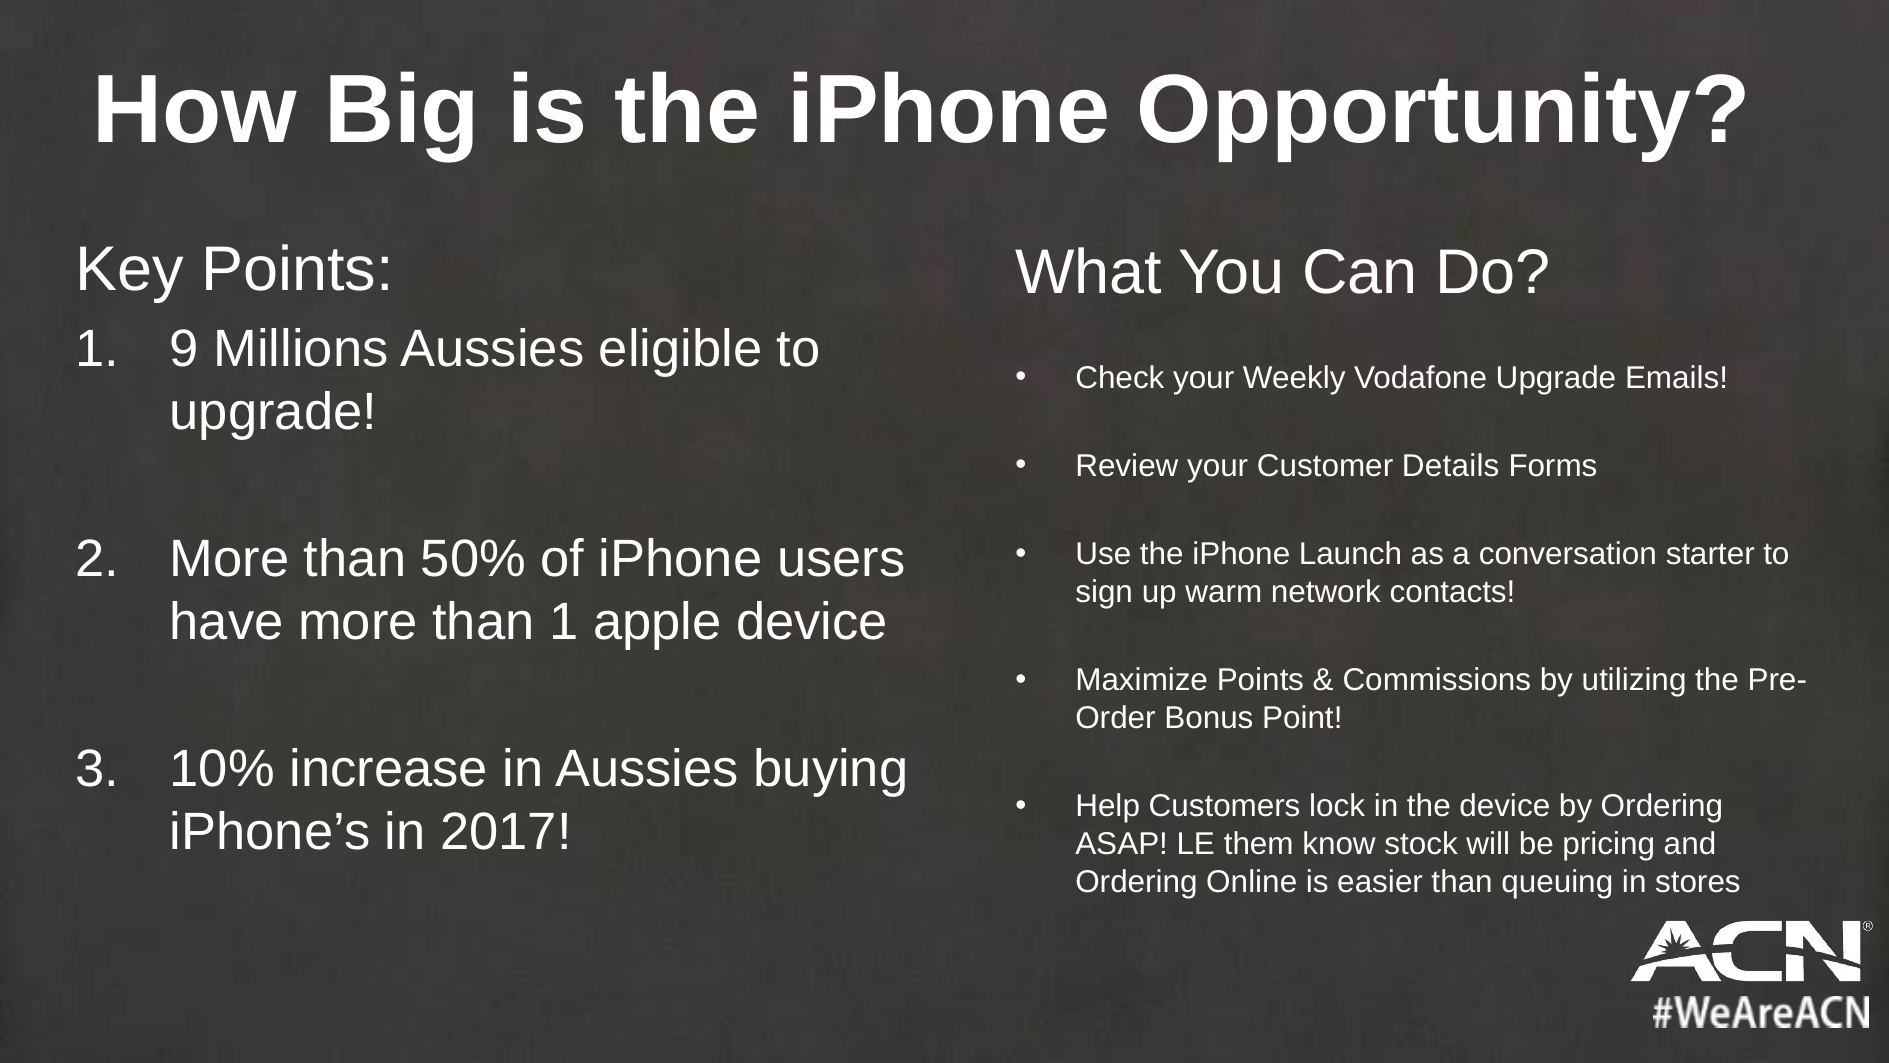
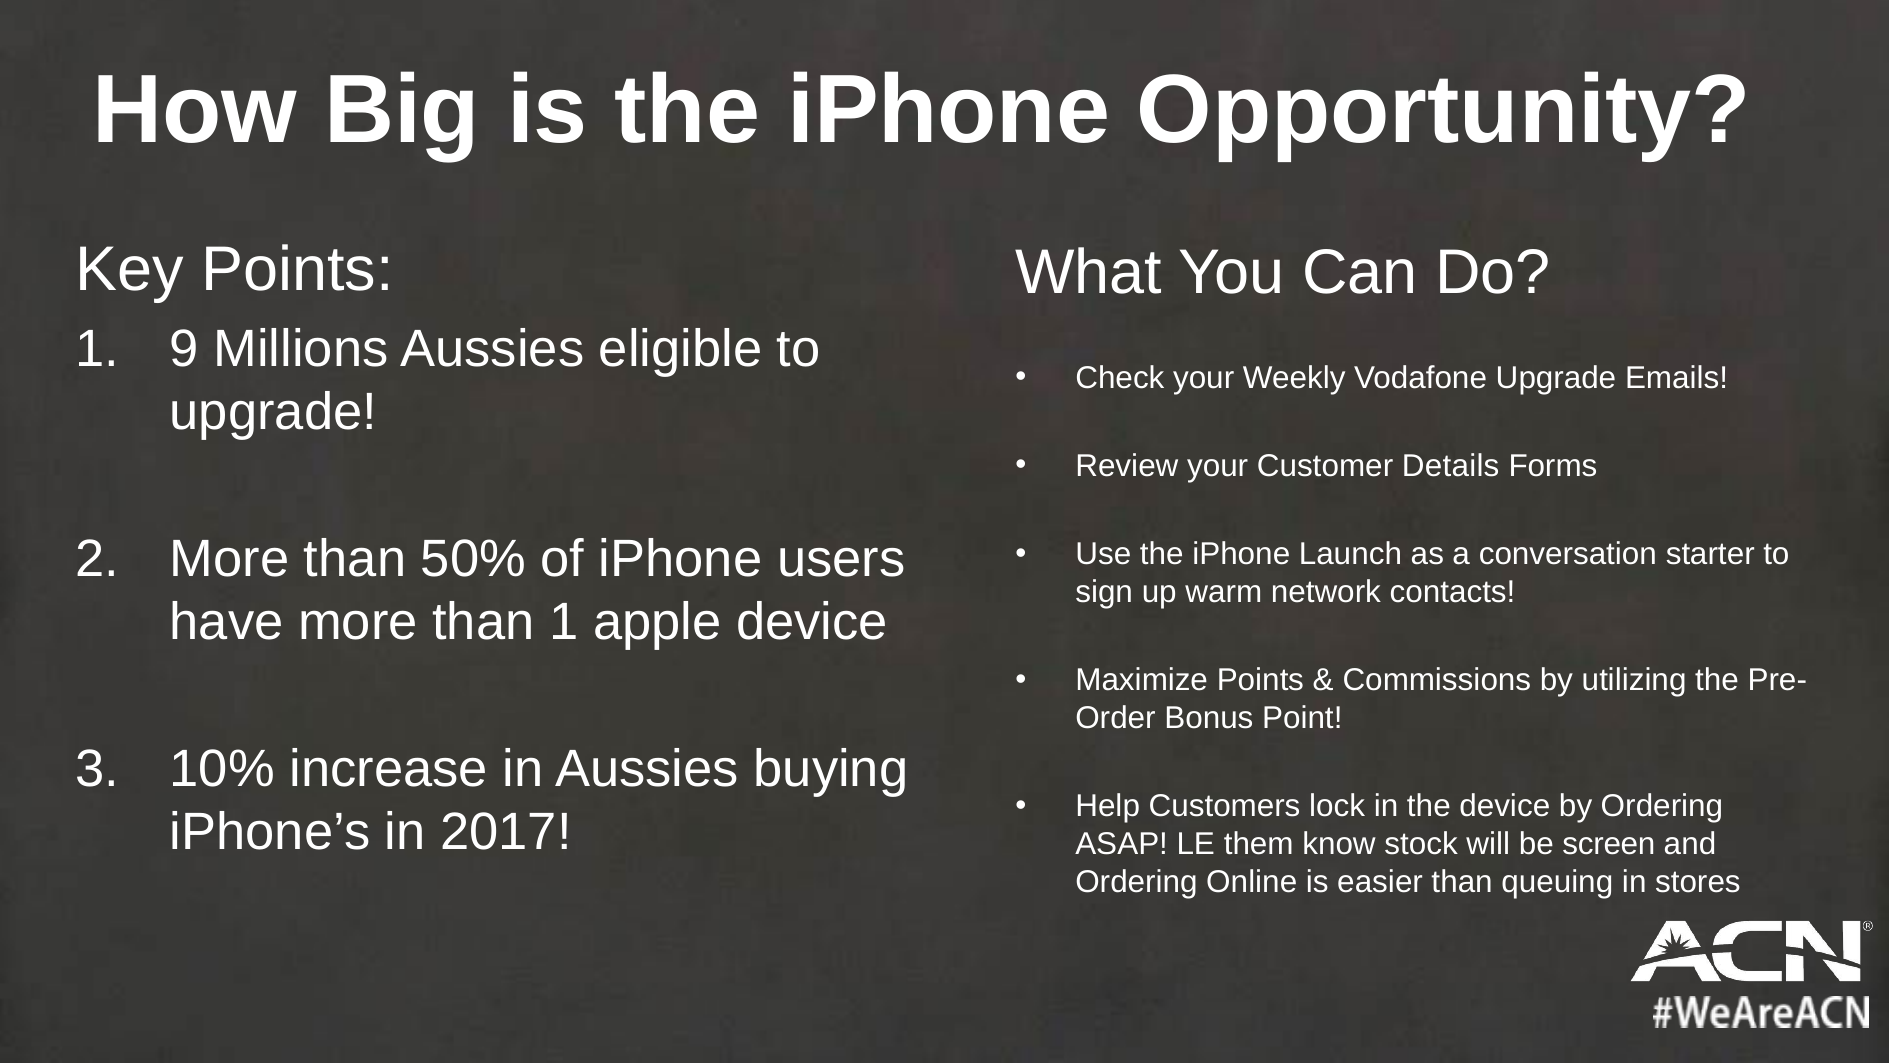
pricing: pricing -> screen (1609, 844)
